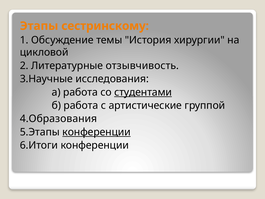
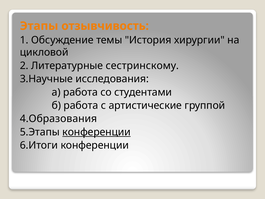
сестринскому: сестринскому -> отзывчивость (105, 26)
отзывчивость: отзывчивость -> сестринскому (142, 66)
студентами underline: present -> none (143, 92)
